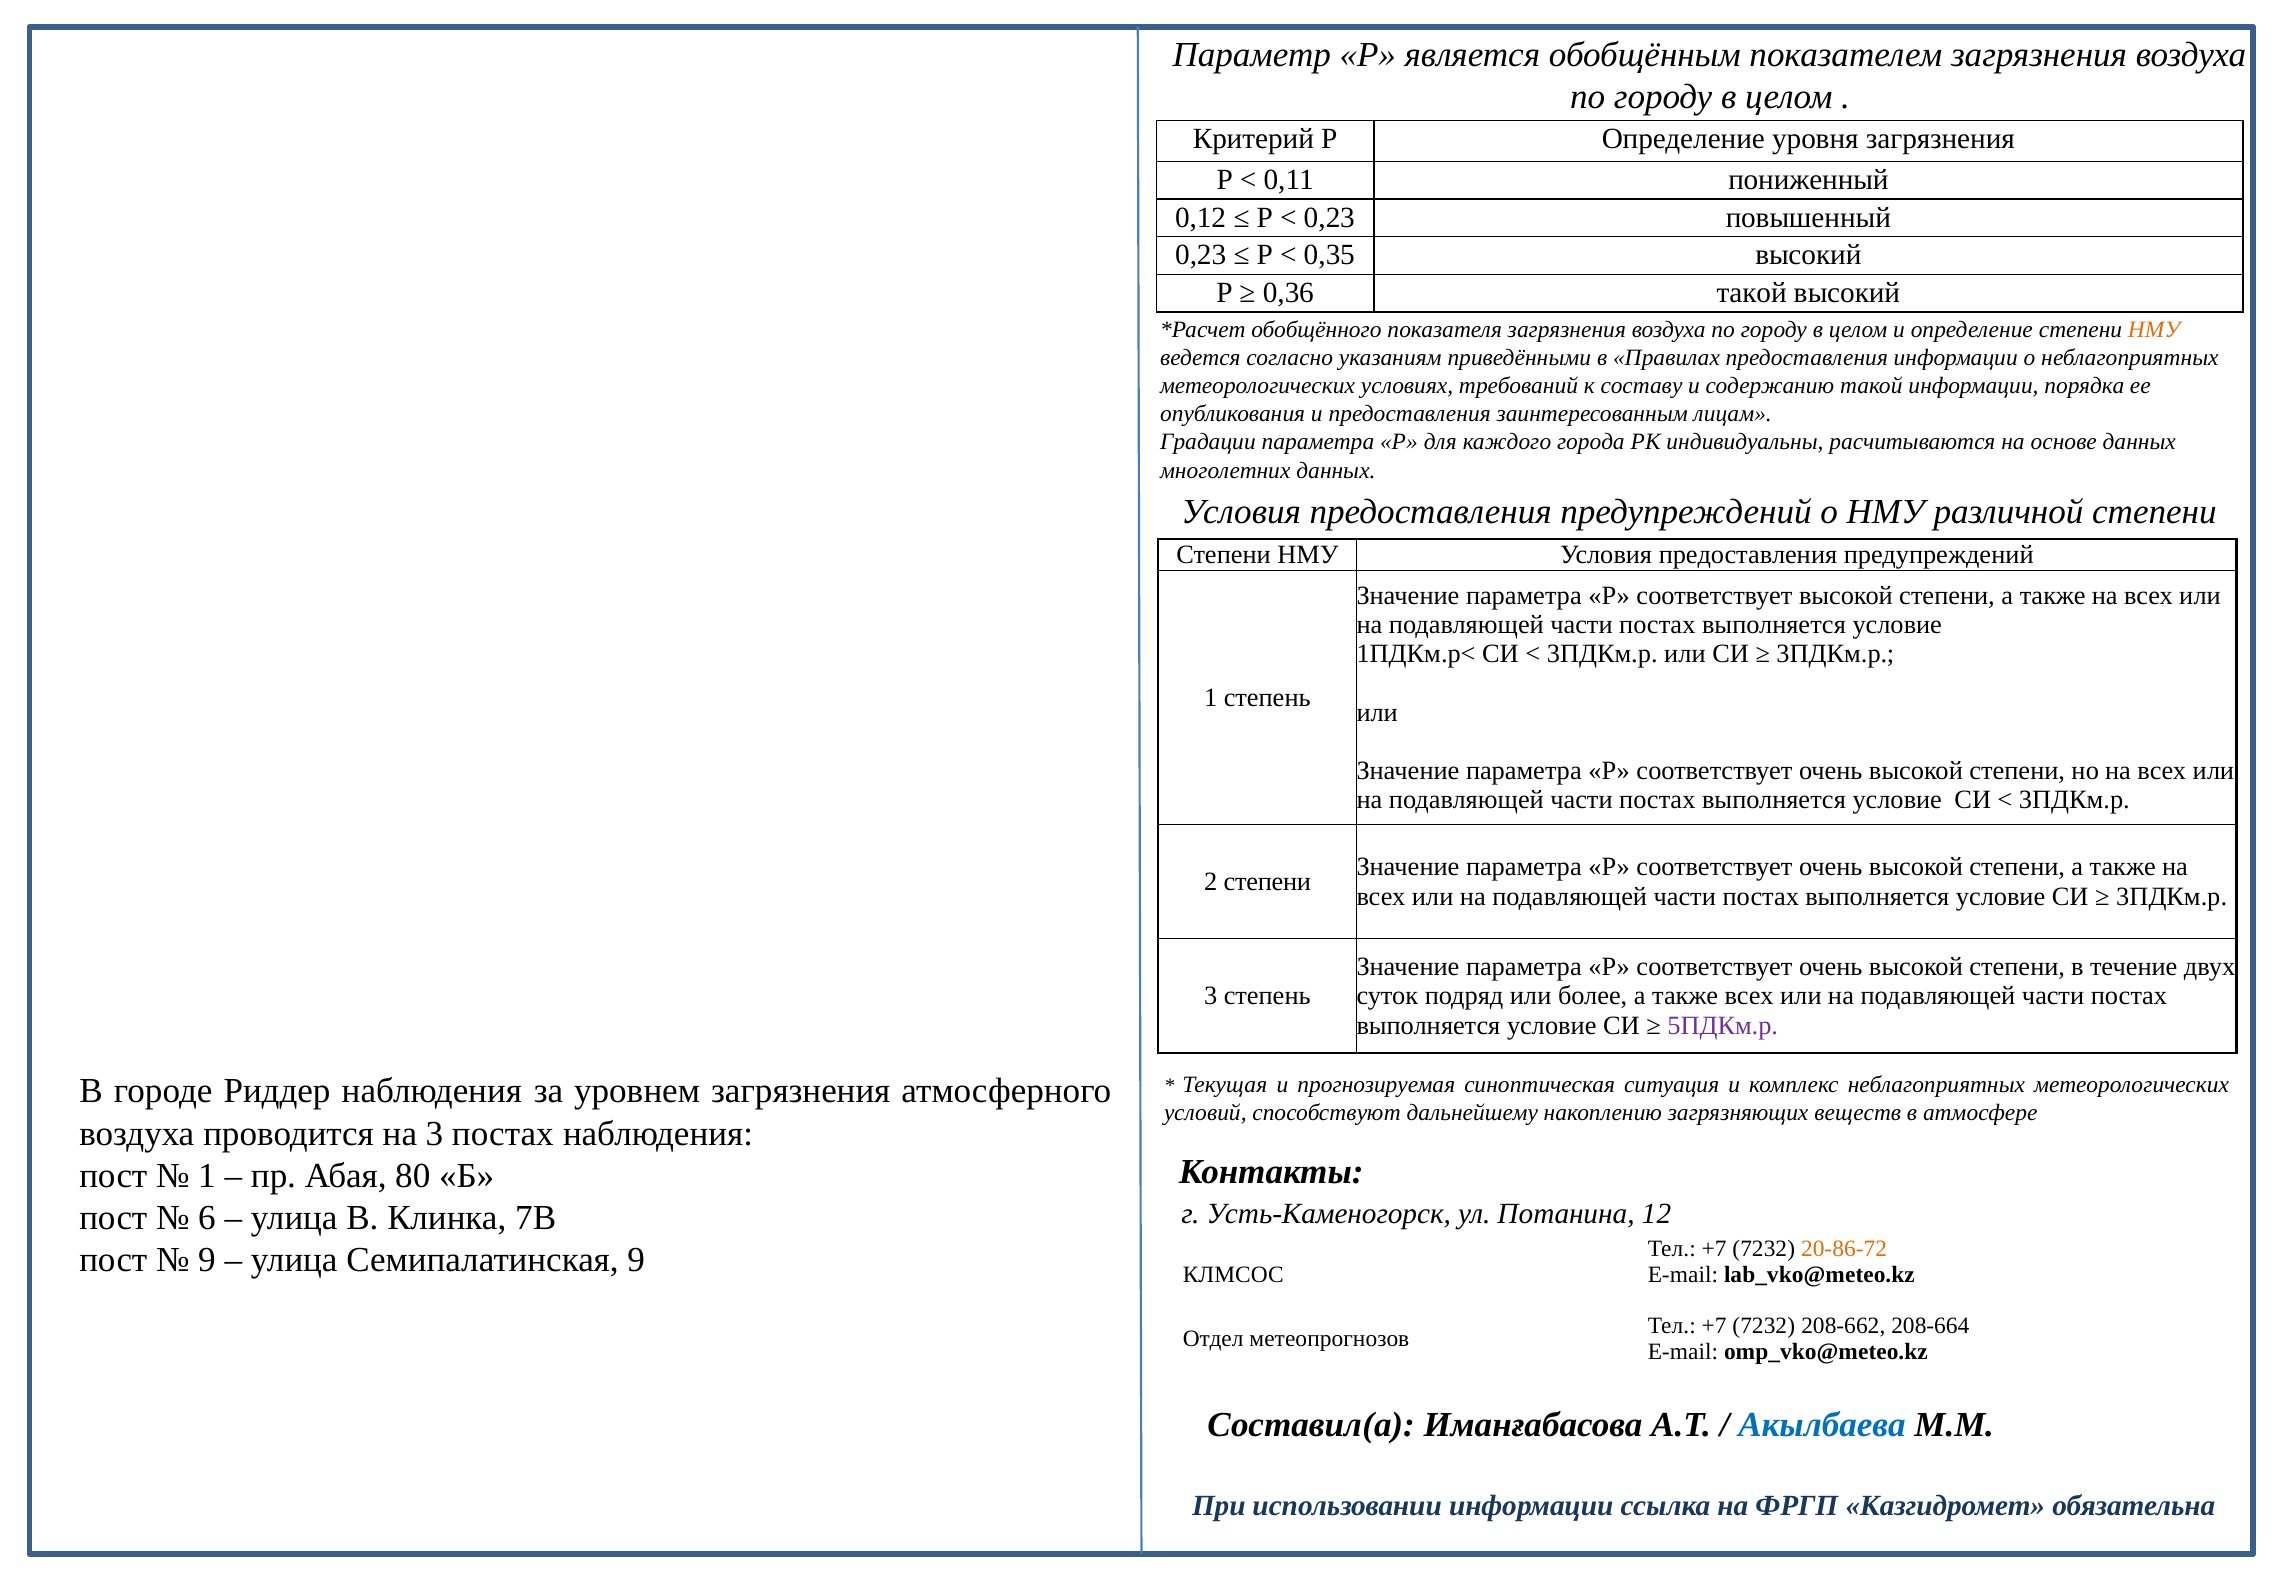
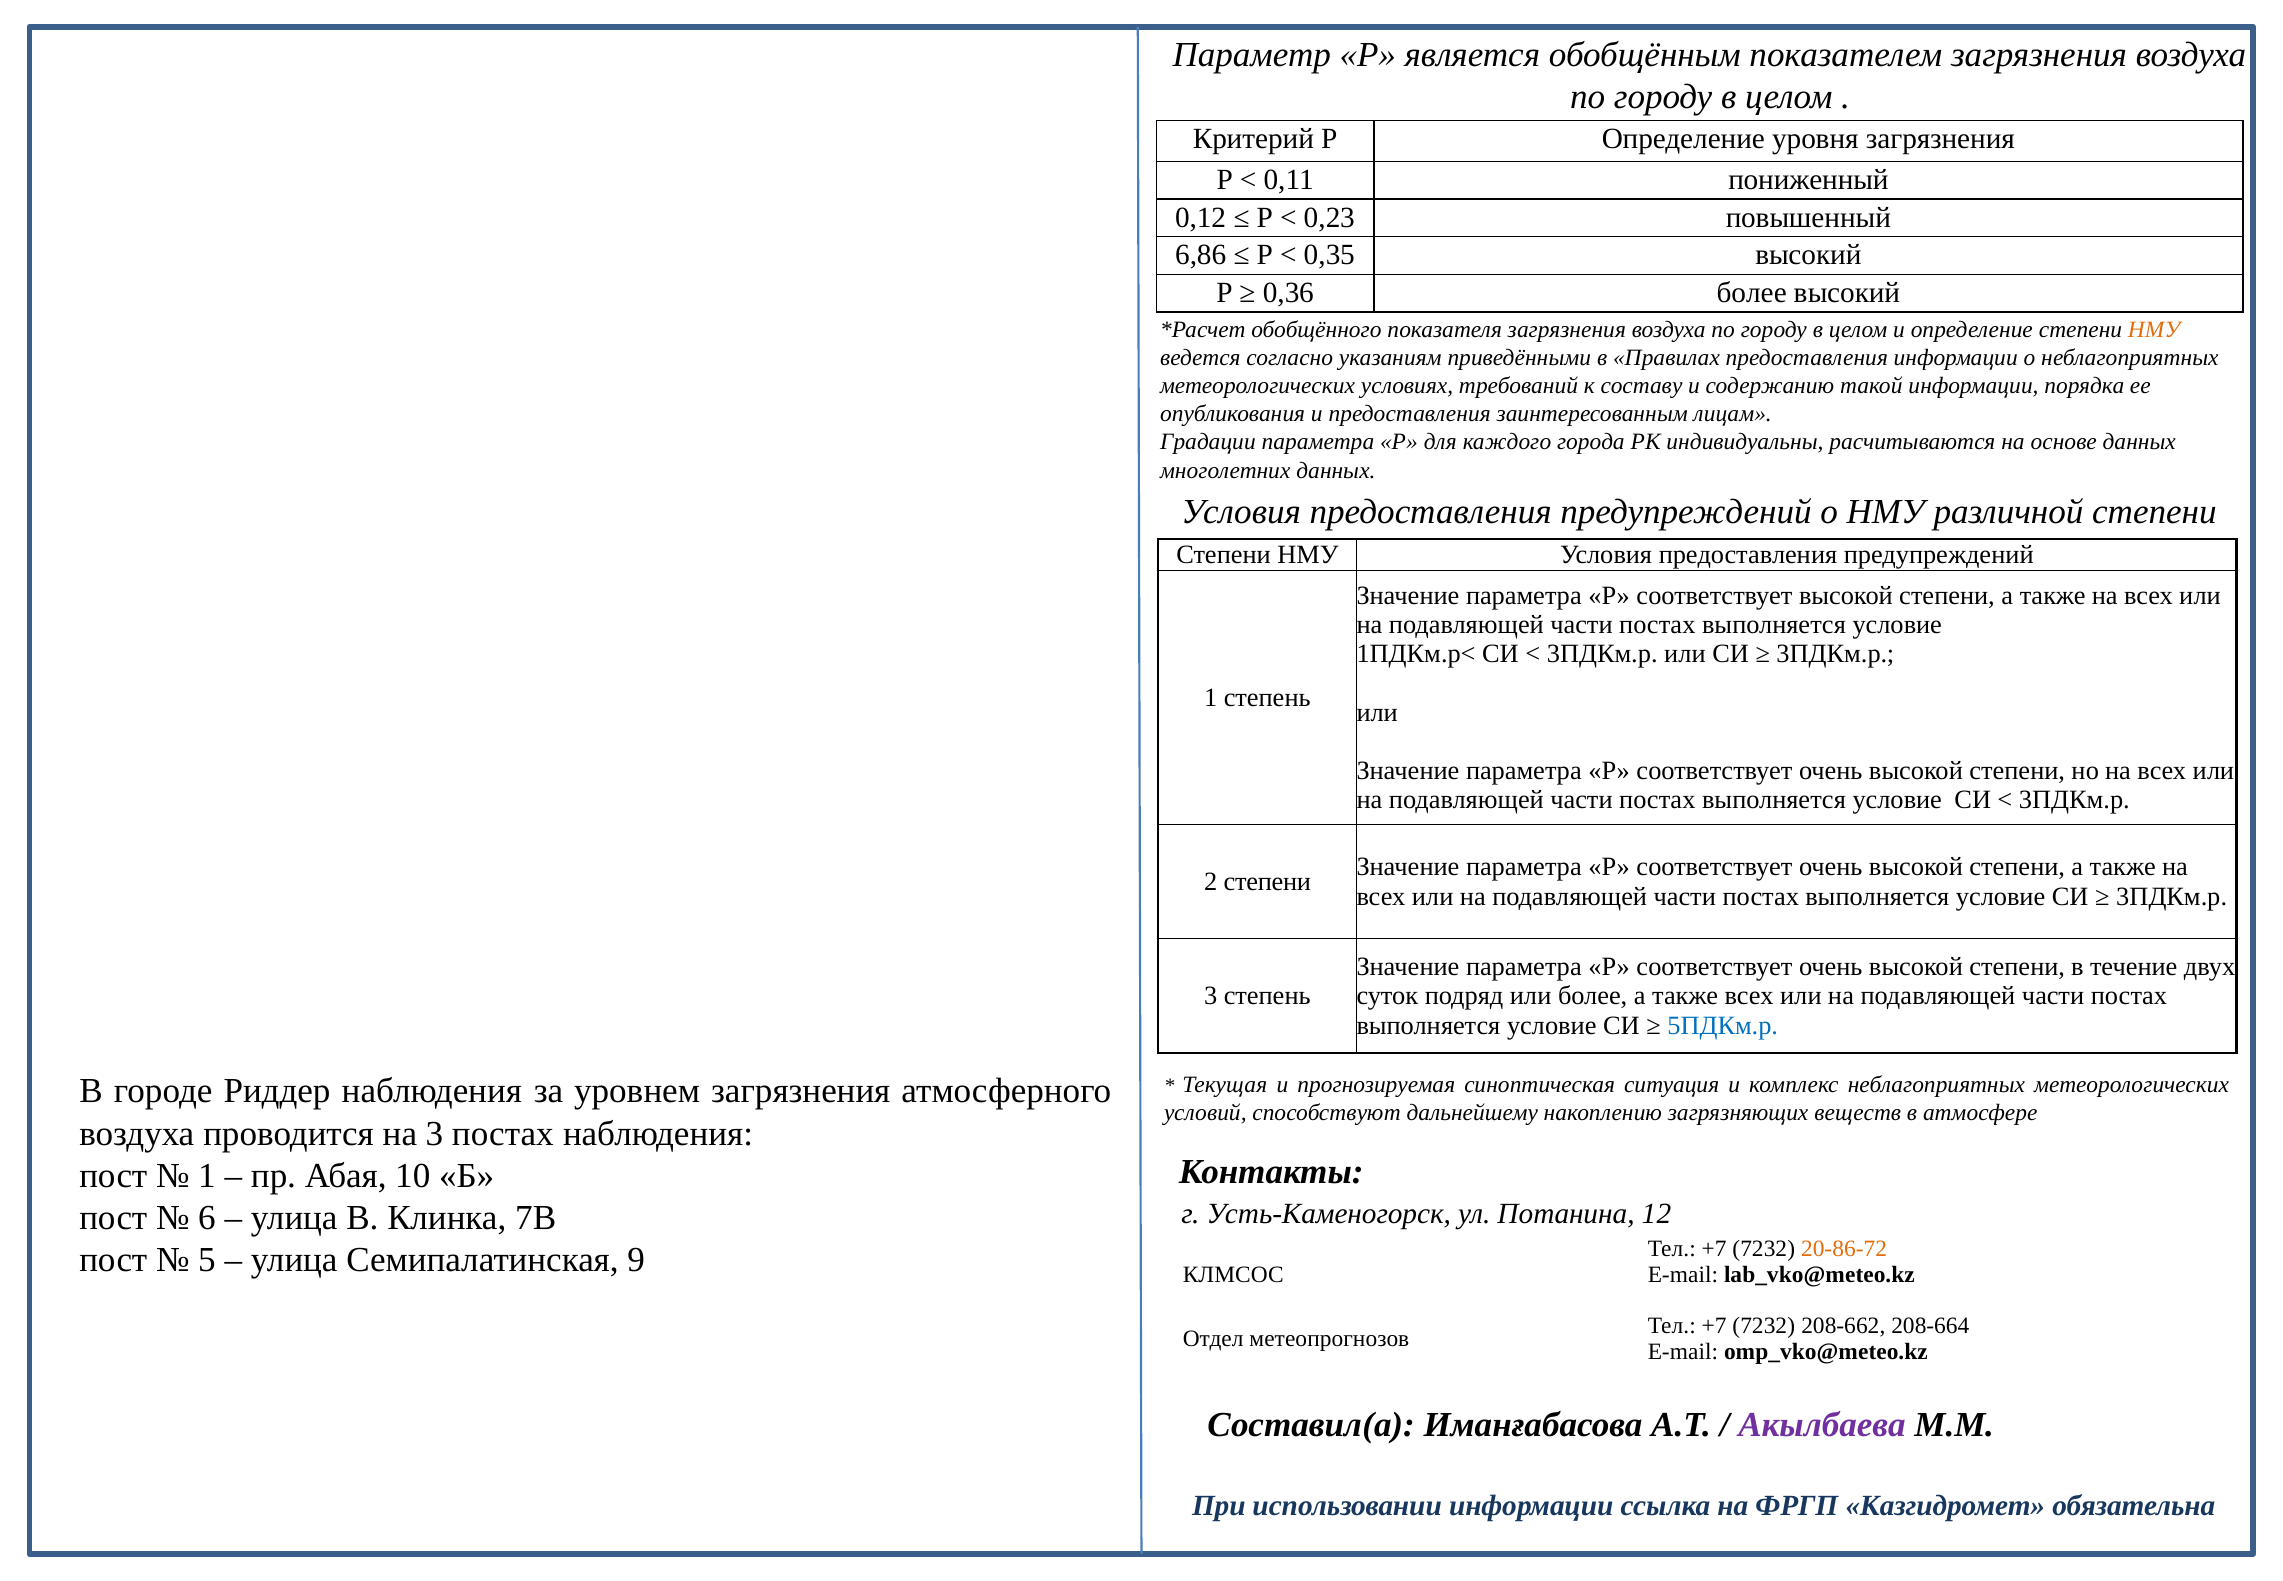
0,23: 0,23 -> 6,86 (1201, 255)
0,36 такой: такой -> более (1752, 293)
5ПДКм.р colour: purple -> blue (1723, 1025)
80: 80 -> 10 (413, 1175)
9: 9 -> 5 (207, 1260)
Акылбаева colour: blue -> purple (1822, 1425)
